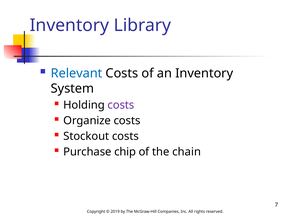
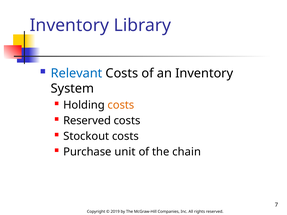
costs colour: purple -> orange (121, 105)
Organize: Organize -> Reserved (87, 121)
chip: chip -> unit (125, 152)
